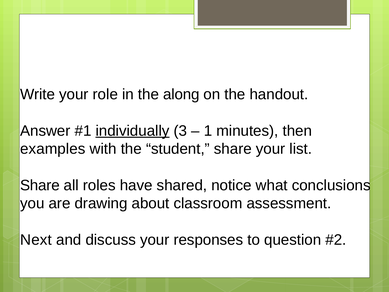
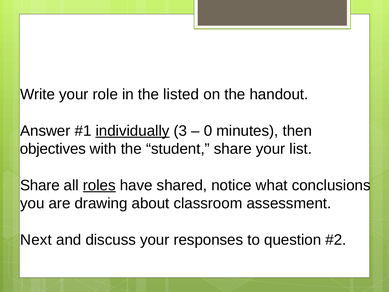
along: along -> listed (181, 94)
1: 1 -> 0 (208, 131)
examples: examples -> objectives (53, 149)
roles underline: none -> present (99, 185)
